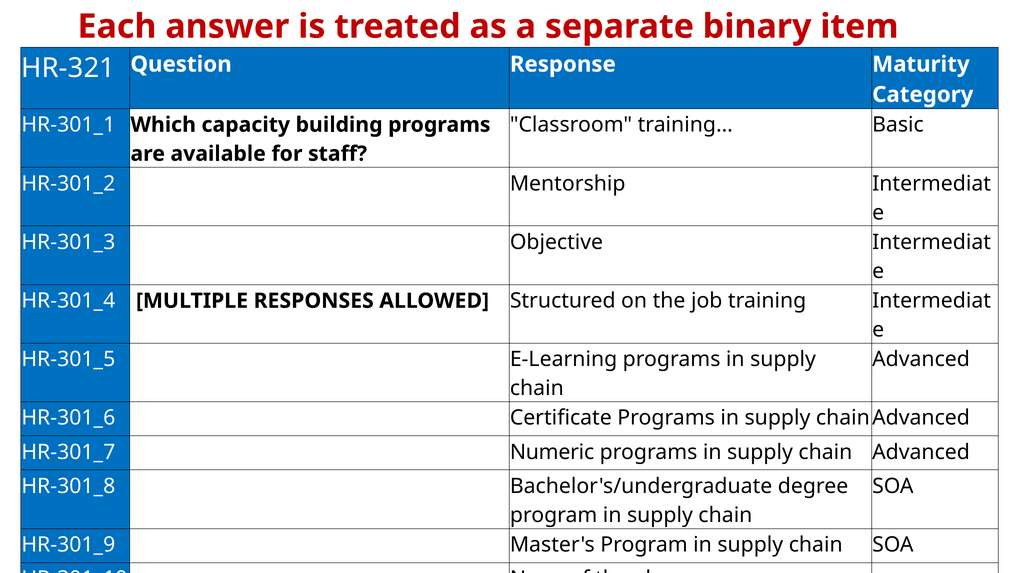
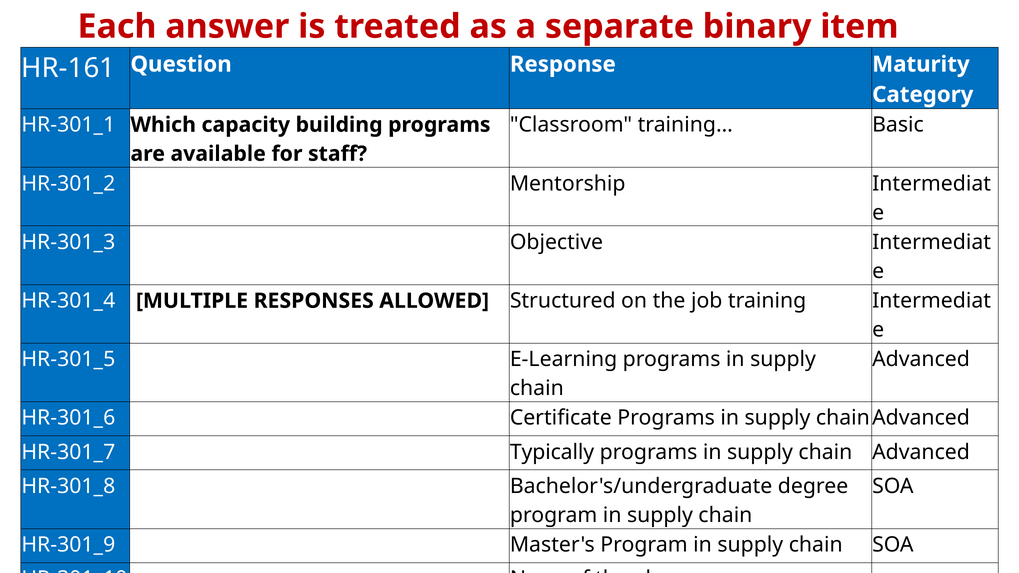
HR-321: HR-321 -> HR-161 (68, 68)
Numeric: Numeric -> Typically (552, 452)
